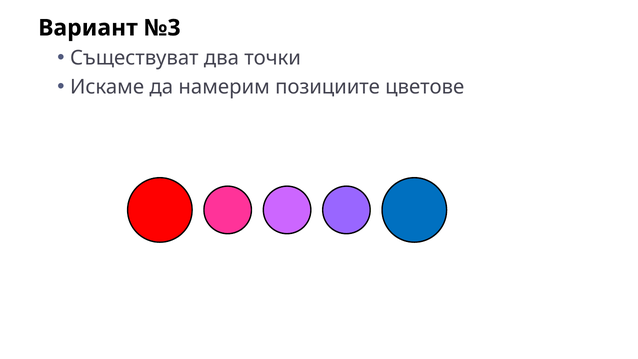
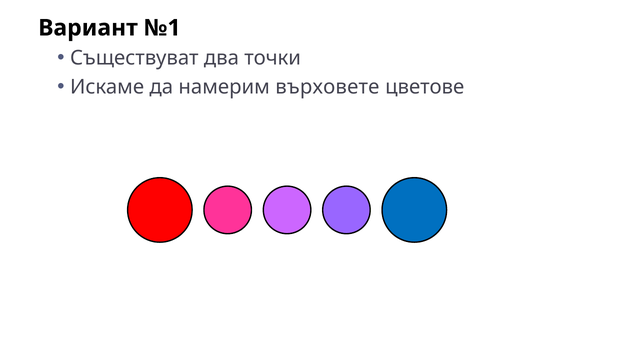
№3: №3 -> №1 (162, 28)
позициите: позициите -> върховете (327, 87)
